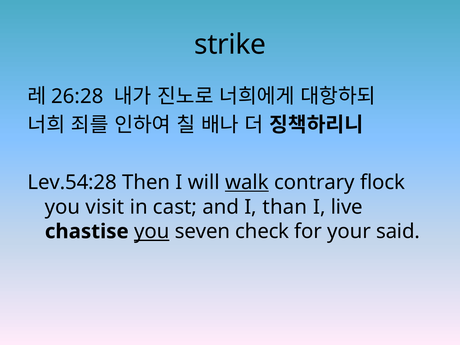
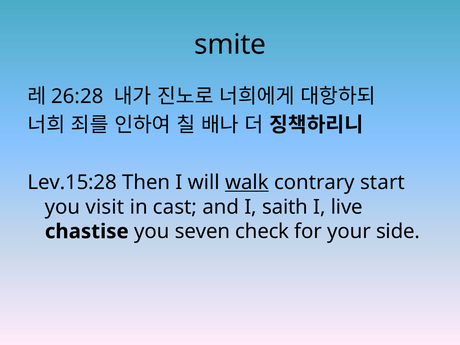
strike: strike -> smite (230, 45)
Lev.54:28: Lev.54:28 -> Lev.15:28 (72, 182)
flock: flock -> start (383, 182)
than: than -> saith (285, 207)
you underline: present -> none (152, 231)
said: said -> side (398, 231)
